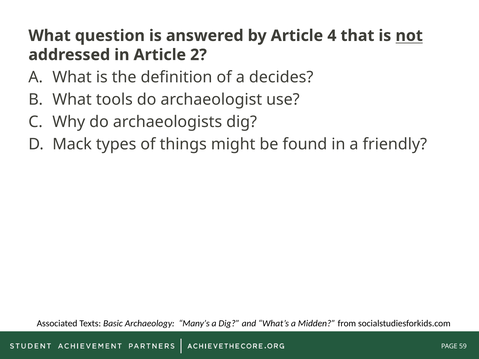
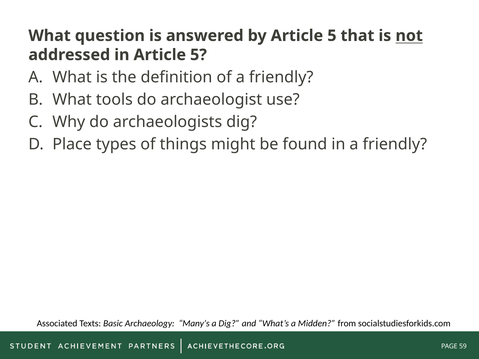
by Article 4: 4 -> 5 (332, 36)
in Article 2: 2 -> 5 (198, 55)
of a decides: decides -> friendly (281, 77)
Mack: Mack -> Place (72, 144)
